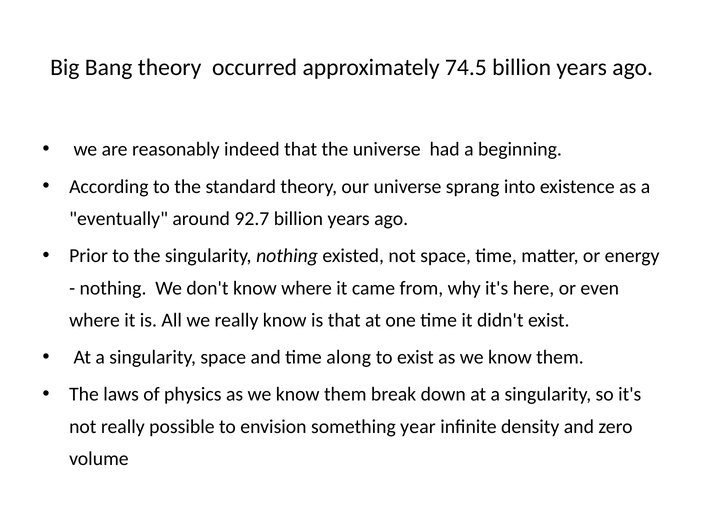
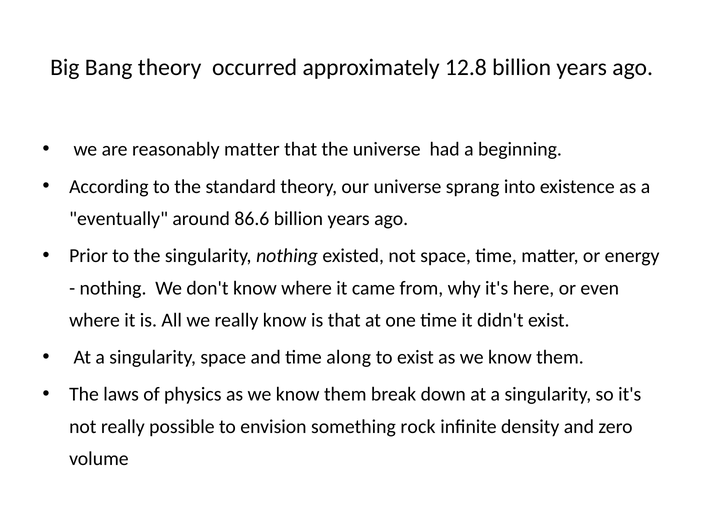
74.5: 74.5 -> 12.8 (466, 67)
reasonably indeed: indeed -> matter (252, 149)
92.7: 92.7 -> 86.6 (252, 219)
year: year -> rock (418, 426)
